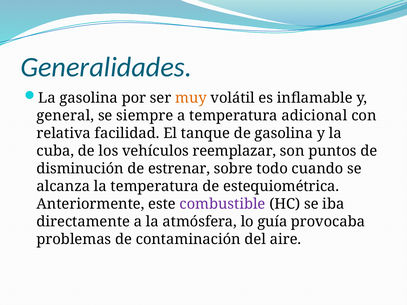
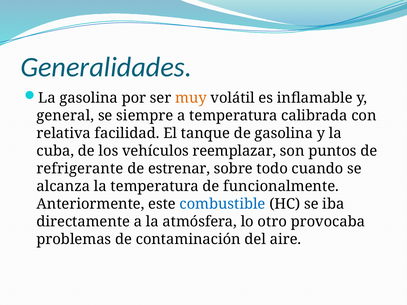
adicional: adicional -> calibrada (314, 116)
disminución: disminución -> refrigerante (80, 169)
estequiométrica: estequiométrica -> funcionalmente (281, 186)
combustible colour: purple -> blue (223, 204)
guía: guía -> otro (272, 222)
